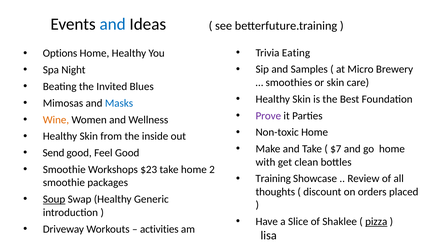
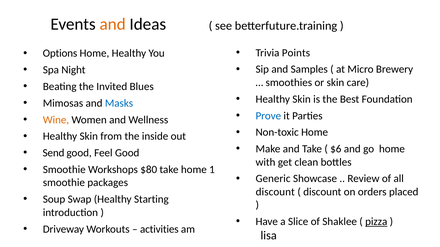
and colour: blue -> orange (113, 24)
Eating: Eating -> Points (296, 53)
Prove colour: purple -> blue (268, 116)
$7: $7 -> $6 (336, 149)
$23: $23 -> $80 (149, 170)
2: 2 -> 1 (212, 170)
Training: Training -> Generic (273, 179)
thoughts: thoughts -> discount (275, 192)
Soup underline: present -> none (54, 200)
Generic: Generic -> Starting (151, 200)
